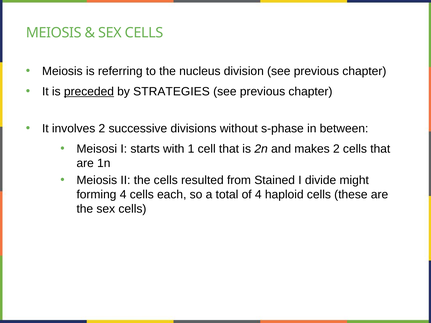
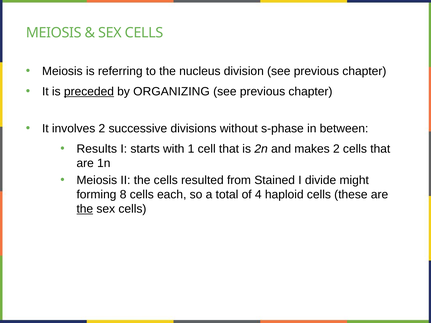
STRATEGIES: STRATEGIES -> ORGANIZING (172, 92)
Meisosi: Meisosi -> Results (97, 149)
forming 4: 4 -> 8 (123, 195)
the underline: none -> present (85, 209)
